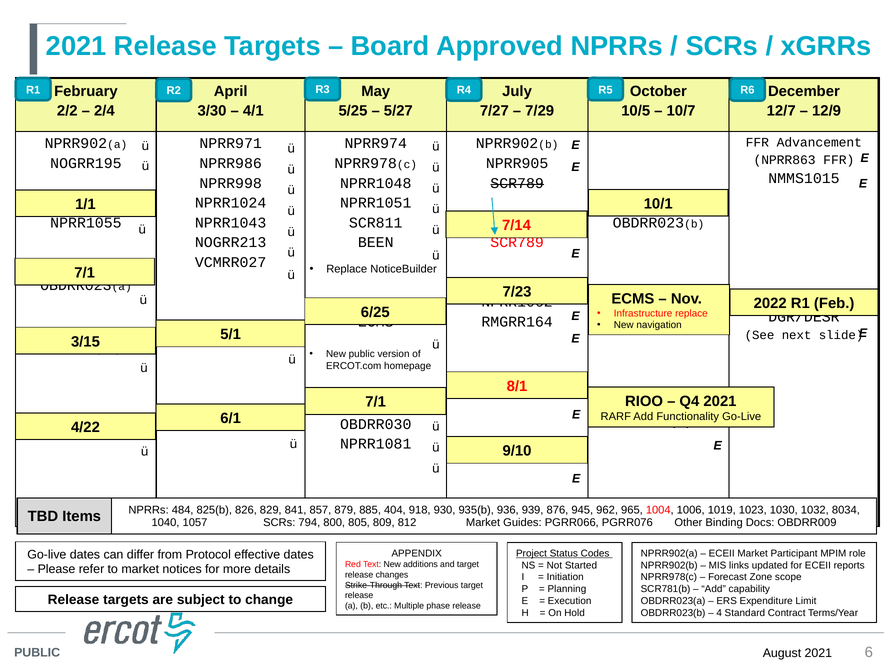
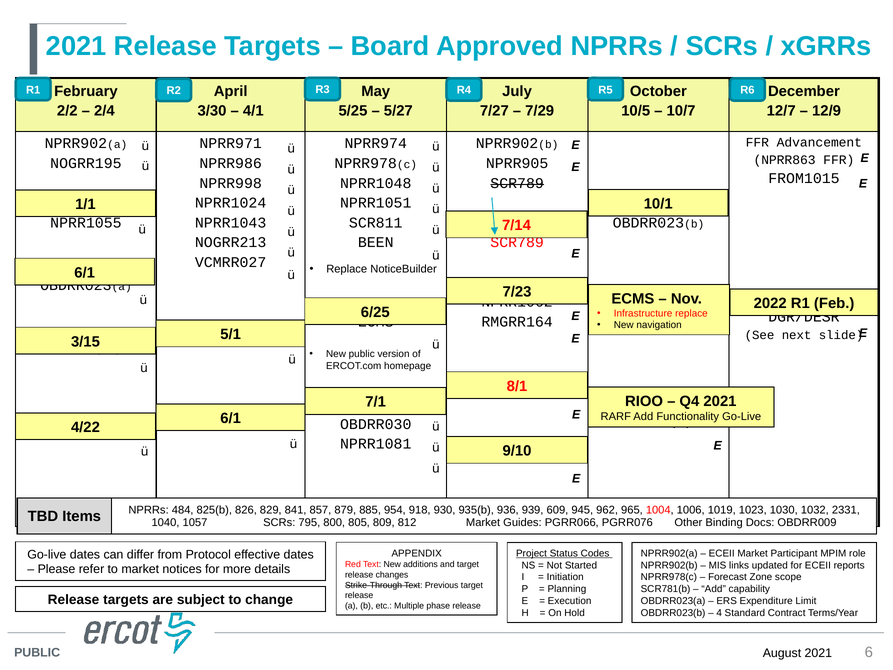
NMMS1015: NMMS1015 -> FROM1015 (804, 178)
7/1: 7/1 -> 6/1 (85, 273)
404: 404 -> 954 (395, 510)
876: 876 -> 609 (557, 510)
8034: 8034 -> 2331 (846, 510)
794: 794 -> 795 (309, 522)
